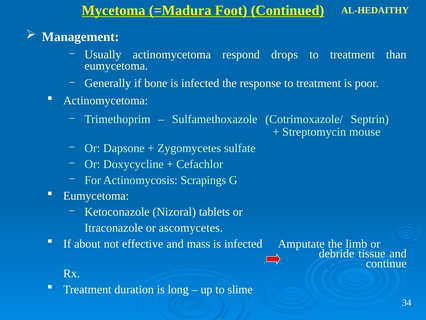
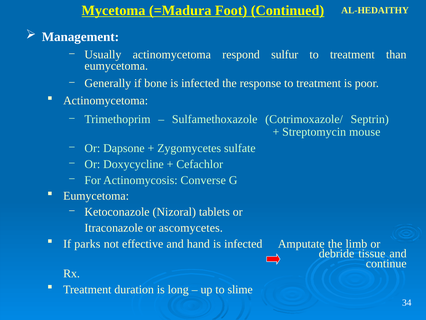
drops: drops -> sulfur (285, 55)
Scrapings: Scrapings -> Converse (203, 180)
about: about -> parks (87, 243)
mass: mass -> hand (198, 243)
